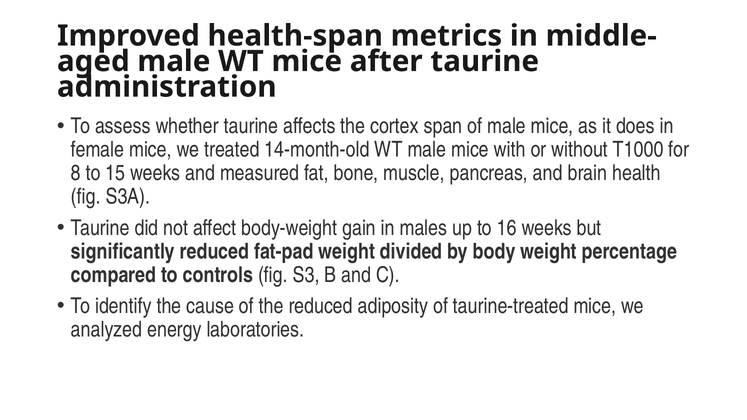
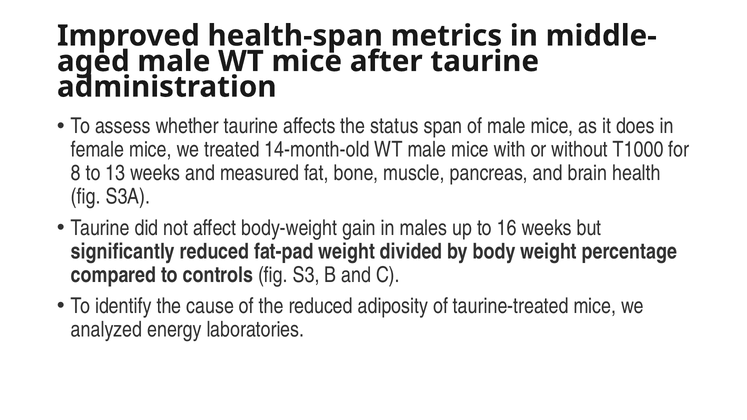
cortex: cortex -> status (394, 126)
15: 15 -> 13 (115, 173)
